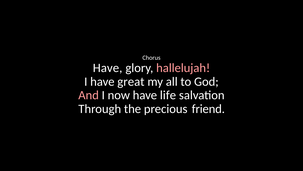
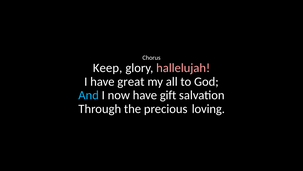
Have: Have -> Keep (108, 68)
And colour: pink -> light blue (89, 95)
life: life -> gift (168, 95)
friend: friend -> loving (208, 109)
